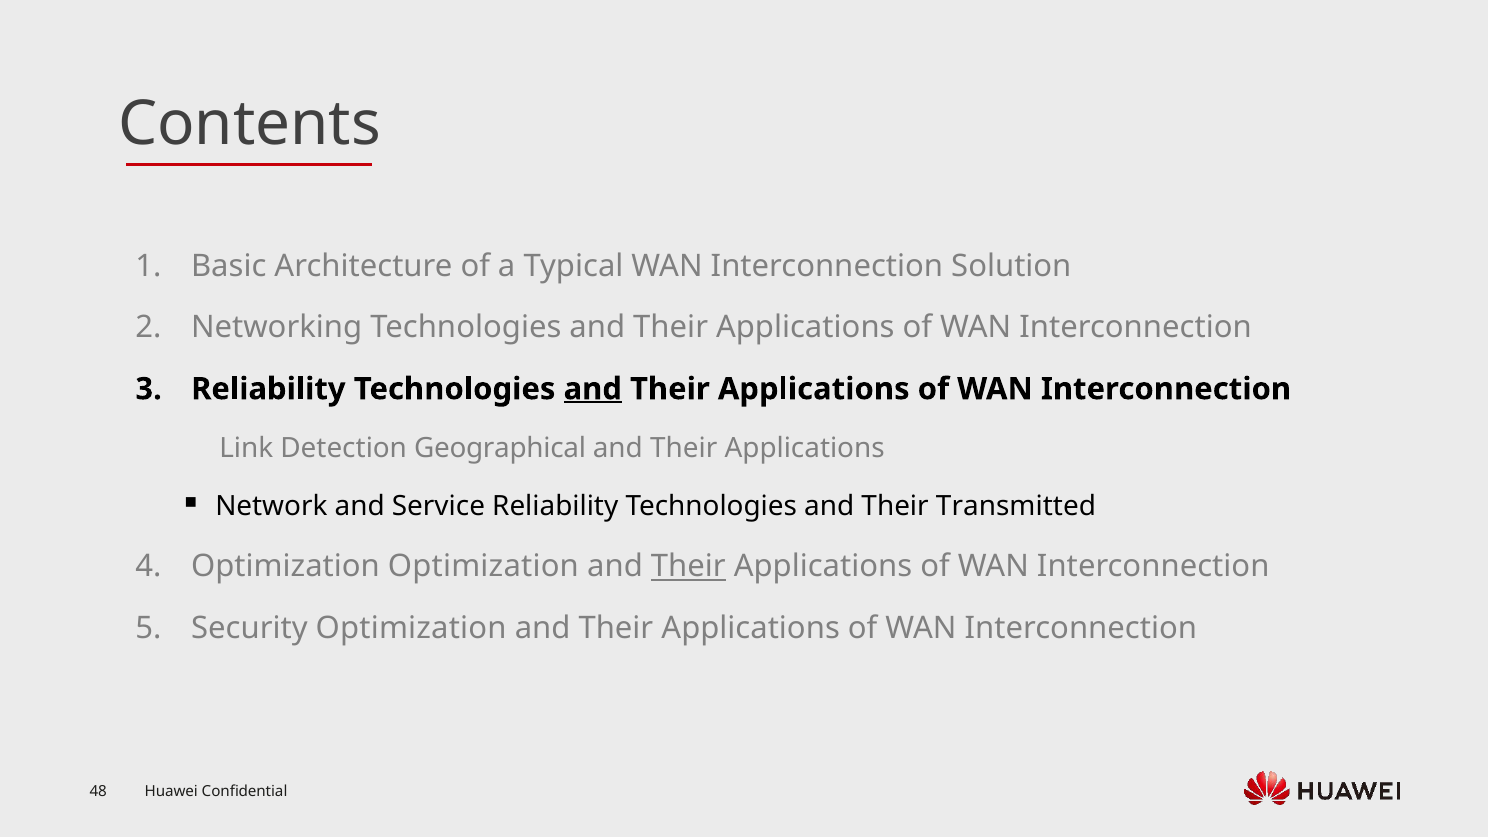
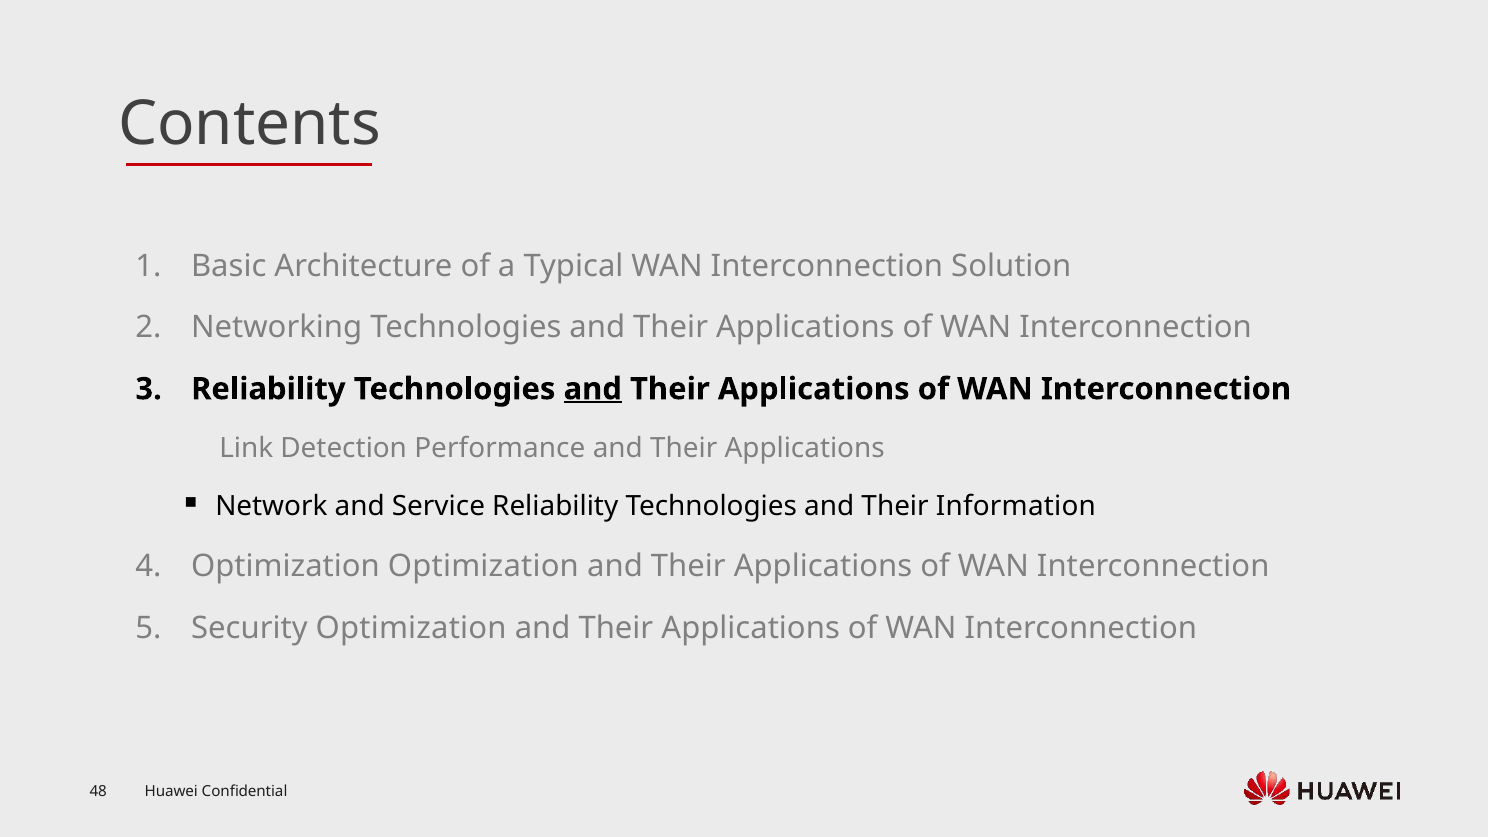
Geographical: Geographical -> Performance (500, 449)
Transmitted: Transmitted -> Information (1016, 507)
Their underline: present -> none (688, 566)
